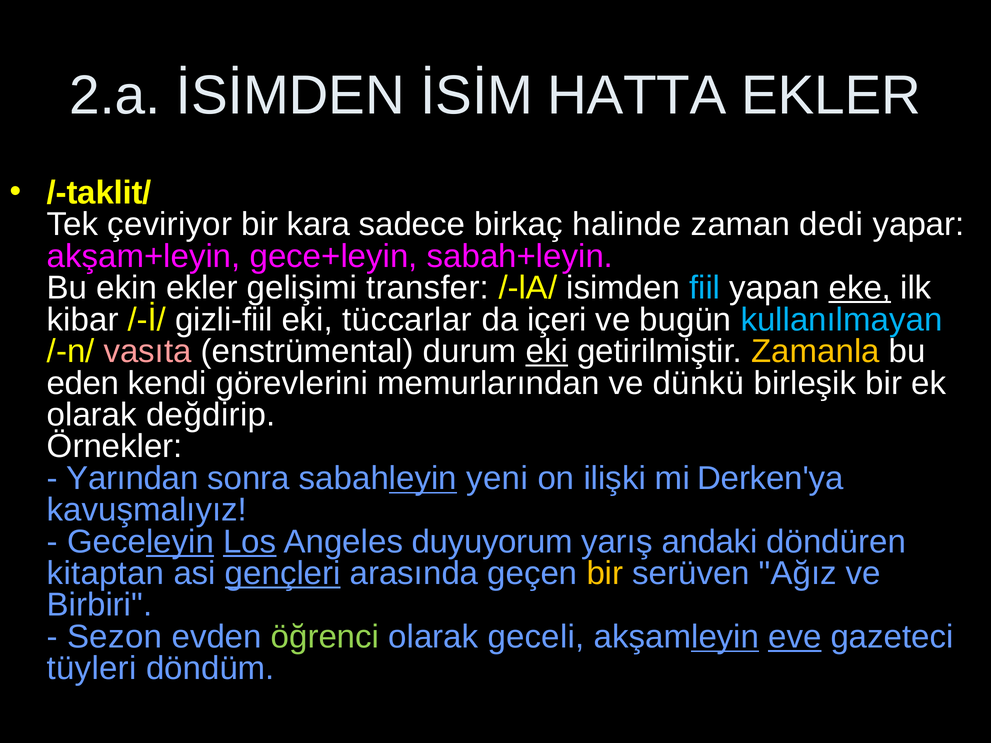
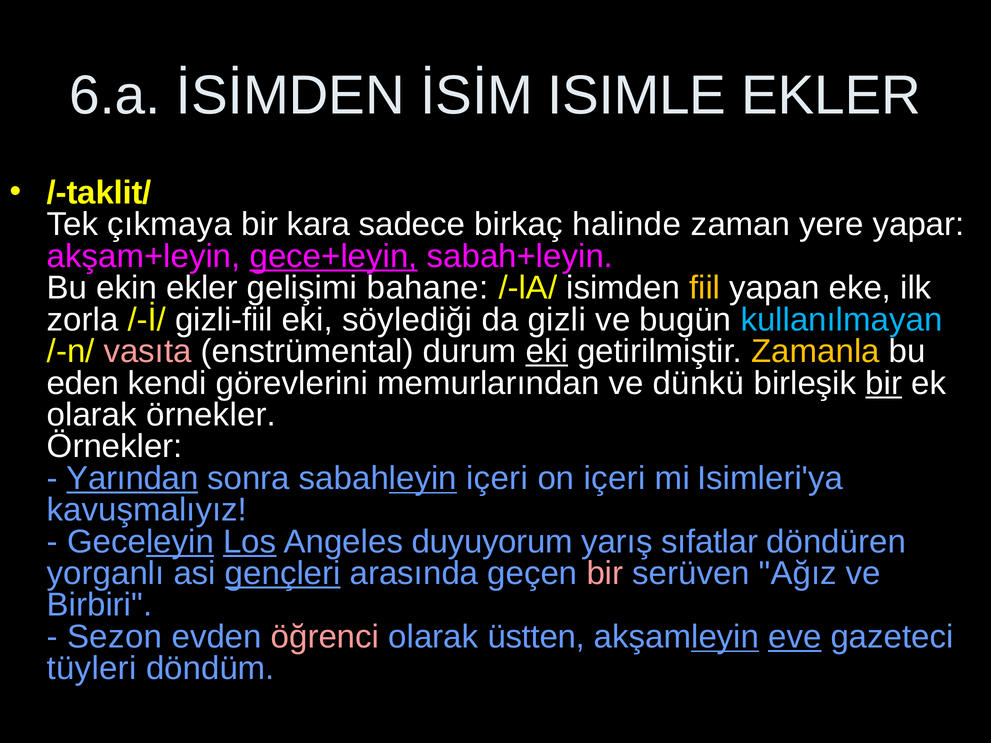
2.a: 2.a -> 6.a (115, 95)
HATTA: HATTA -> ISIMLE (637, 95)
çeviriyor: çeviriyor -> çıkmaya (170, 225)
dedi: dedi -> yere (831, 225)
gece+leyin underline: none -> present (334, 256)
transfer: transfer -> bahane (427, 288)
fiil colour: light blue -> yellow (705, 288)
eke underline: present -> none (860, 288)
kibar: kibar -> zorla (83, 320)
tüccarlar: tüccarlar -> söylediği (407, 320)
içeri: içeri -> gizli (557, 320)
bir underline: none -> present (884, 383)
olarak değdirip: değdirip -> örnekler (211, 415)
Yarından underline: none -> present (132, 478)
sabahleyin yeni: yeni -> içeri (497, 478)
on ilişki: ilişki -> içeri (615, 478)
Derken'ya: Derken'ya -> Isimleri'ya (770, 478)
andaki: andaki -> sıfatlar (710, 542)
kitaptan: kitaptan -> yorganlı (106, 574)
bir colour: yellow -> pink (605, 574)
öğrenci colour: light green -> pink (325, 637)
geceli: geceli -> üstten (536, 637)
